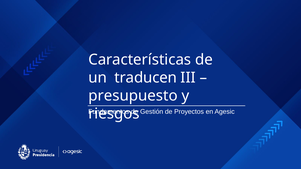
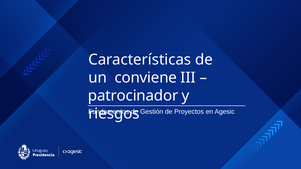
traducen: traducen -> conviene (146, 78)
presupuesto: presupuesto -> patrocinador (133, 96)
